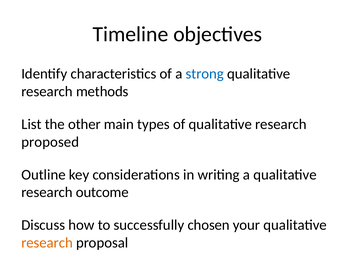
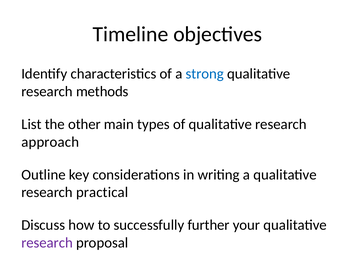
proposed: proposed -> approach (50, 142)
outcome: outcome -> practical (102, 193)
chosen: chosen -> further (209, 225)
research colour: orange -> purple (47, 243)
